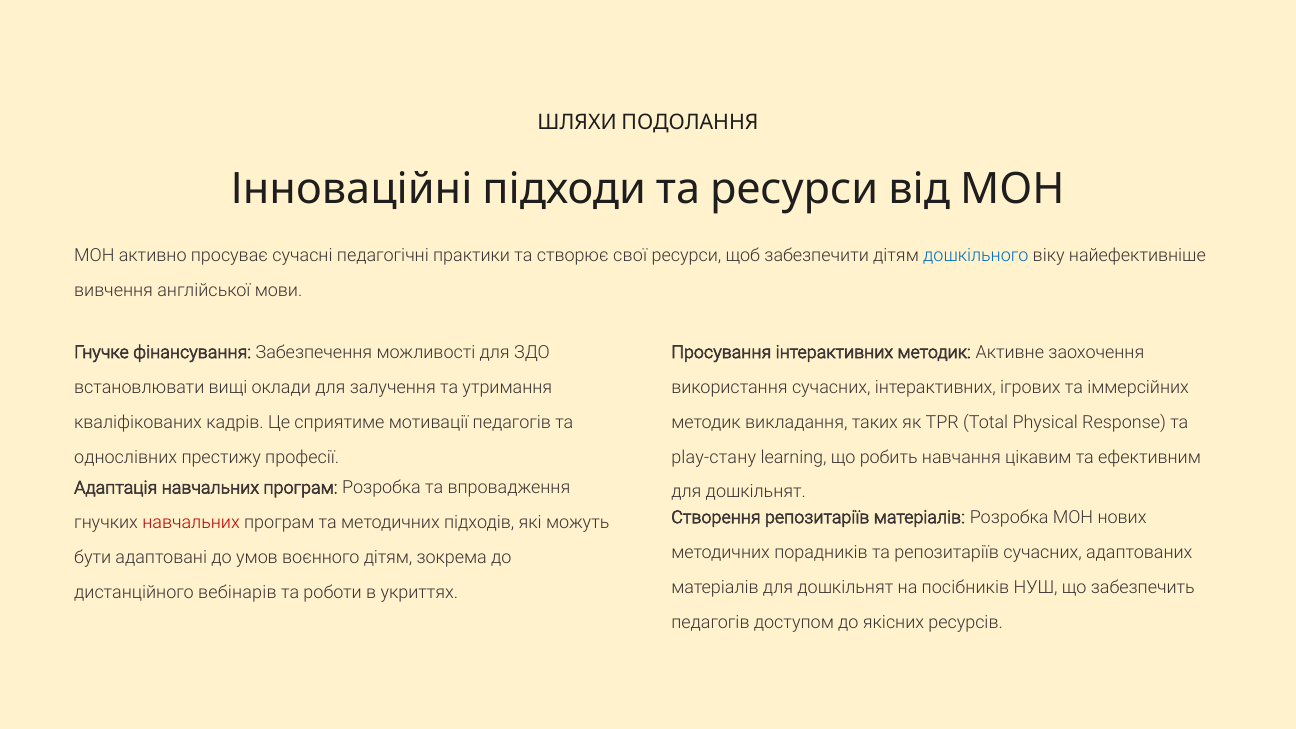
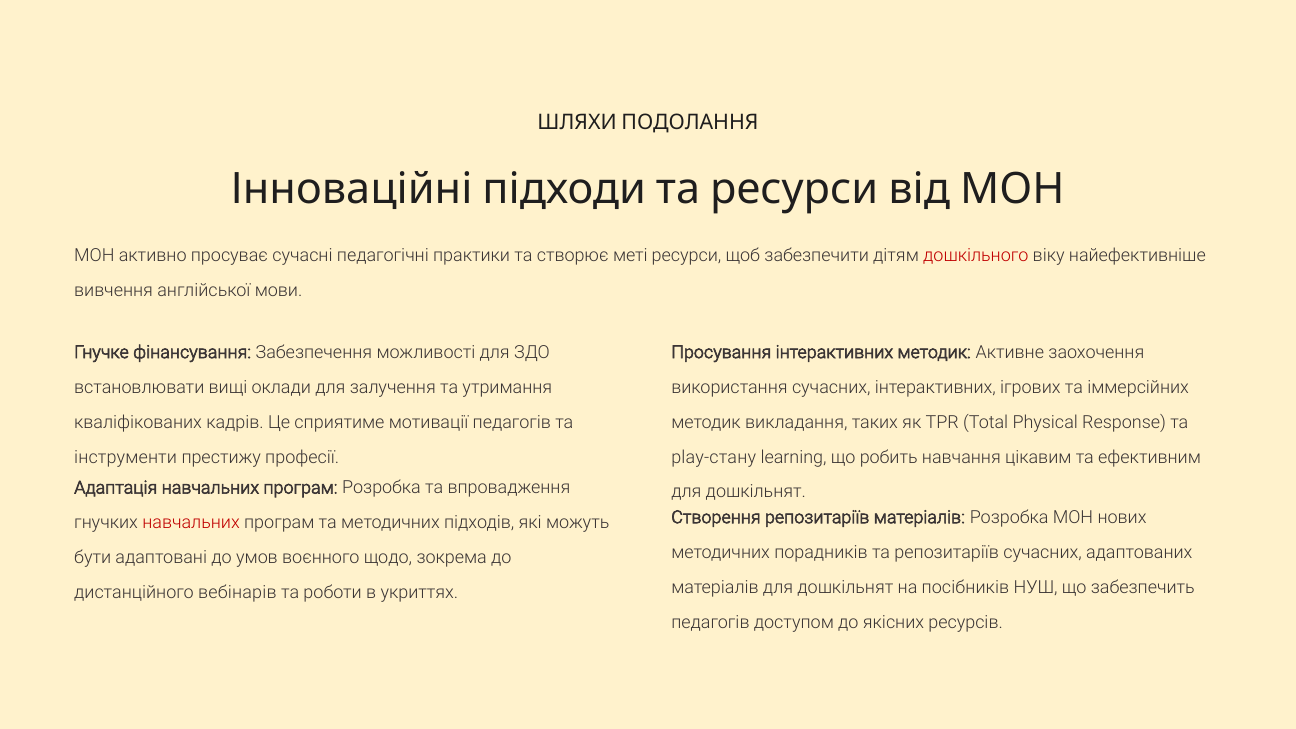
свої: свої -> меті (630, 255)
дошкільного colour: blue -> red (976, 255)
однослівних: однослівних -> інструменти (126, 457)
воєнного дітям: дітям -> щодо (388, 558)
